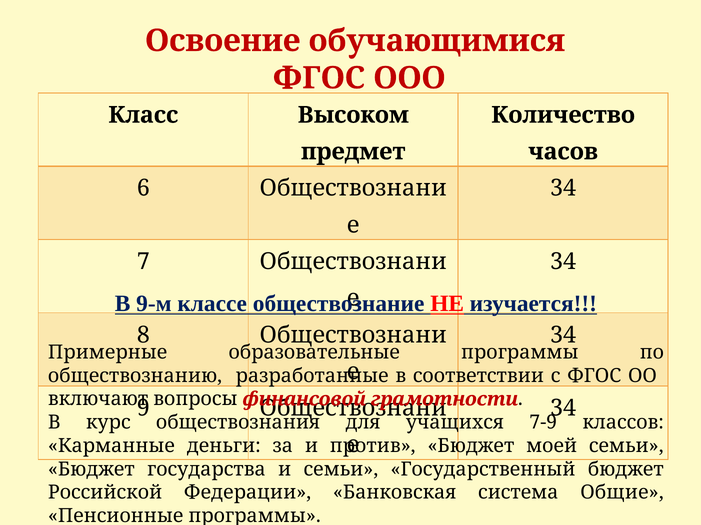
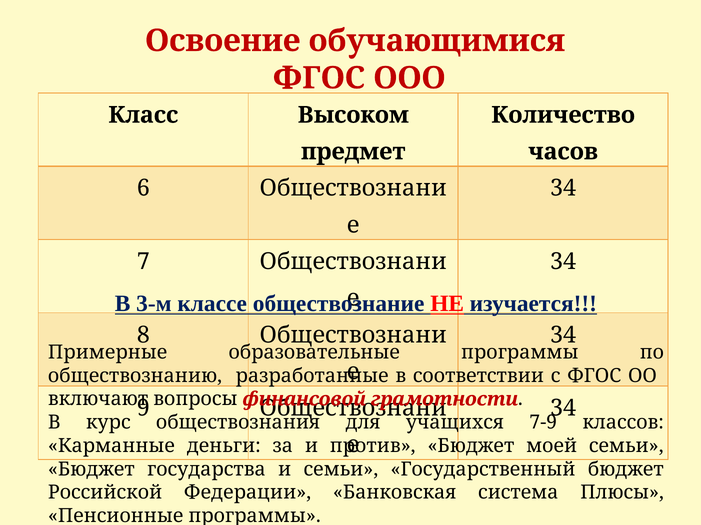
9-м: 9-м -> 3-м (154, 304)
Общие: Общие -> Плюсы (622, 493)
